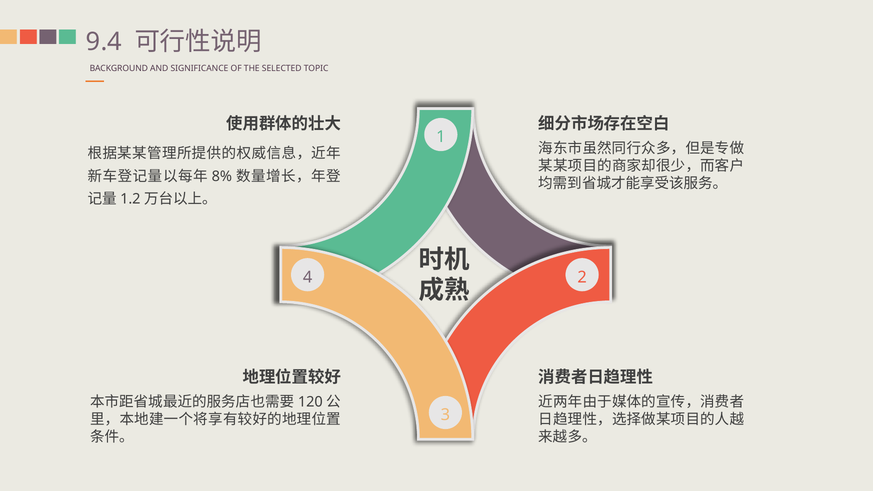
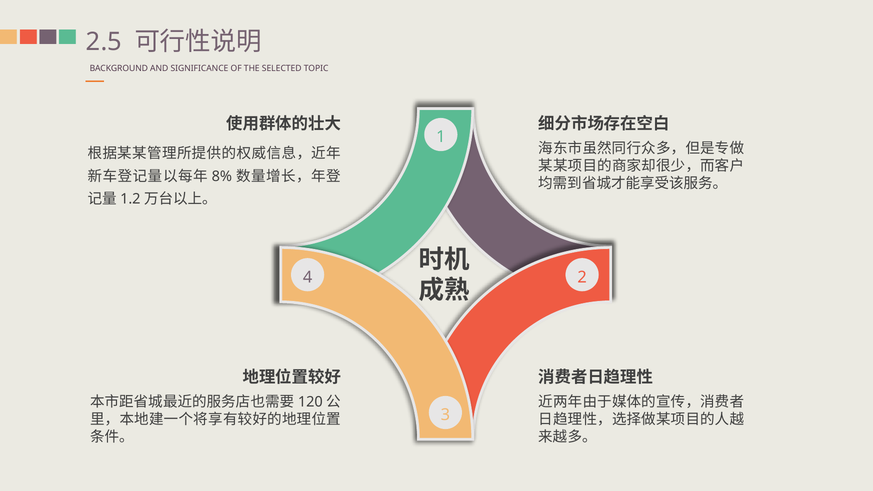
9.4: 9.4 -> 2.5 (104, 42)
